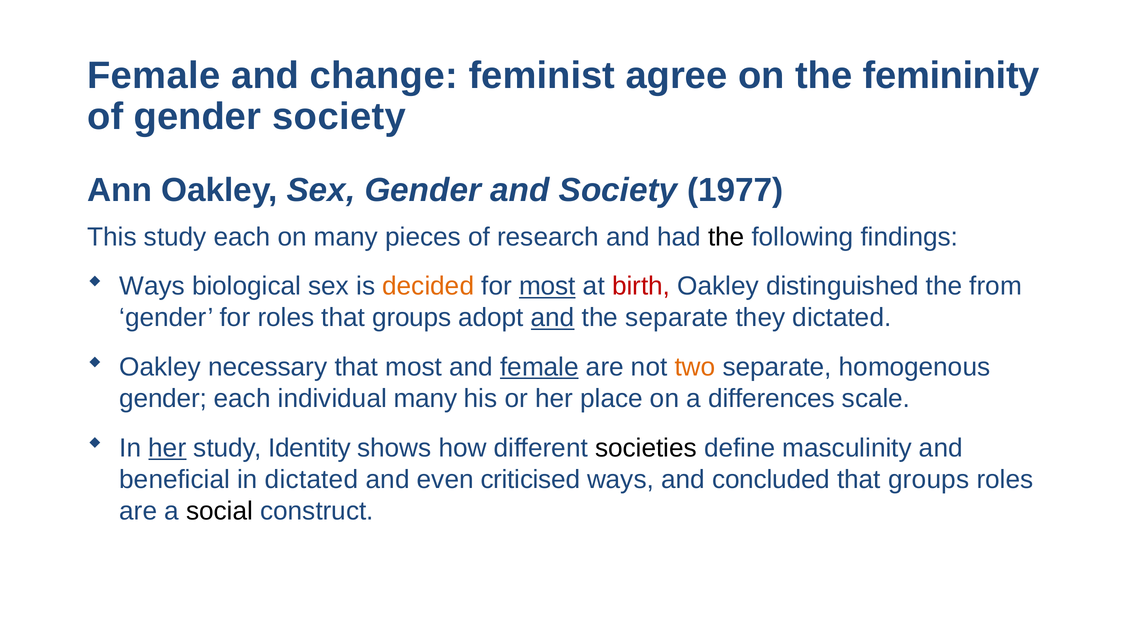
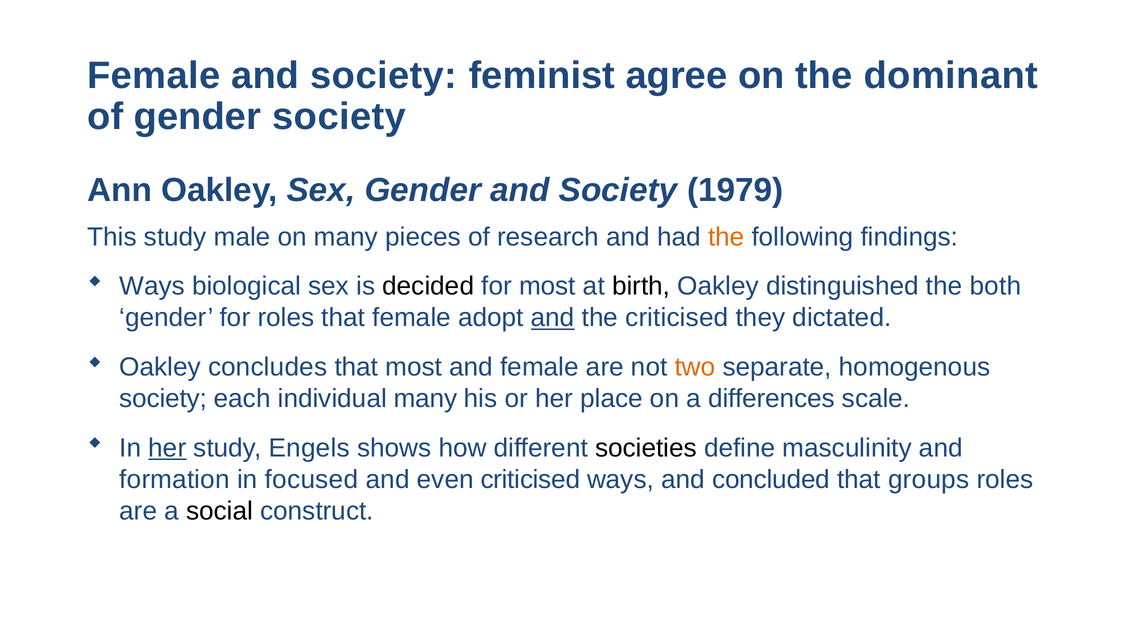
change: change -> society (384, 76)
femininity: femininity -> dominant (951, 76)
1977: 1977 -> 1979 (735, 190)
study each: each -> male (242, 237)
the colour: black -> orange (726, 237)
decided colour: orange -> black (428, 286)
most underline: present -> none (547, 286)
birth colour: red -> black (641, 286)
from: from -> both (996, 286)
roles that groups: groups -> female (412, 318)
the separate: separate -> criticised (677, 318)
necessary: necessary -> concludes (268, 367)
female underline: present -> none (539, 367)
gender: gender -> society (163, 399)
Identity: Identity -> Engels (309, 448)
beneficial: beneficial -> formation (175, 480)
in dictated: dictated -> focused (312, 480)
